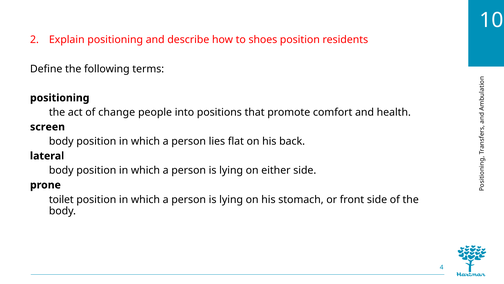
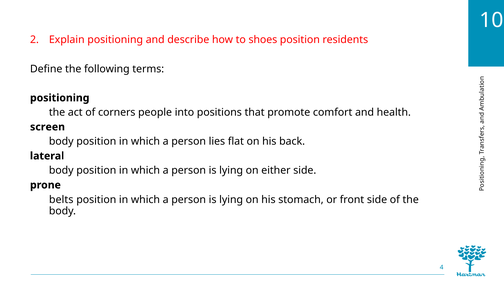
change: change -> corners (117, 112)
toilet: toilet -> belts (61, 199)
